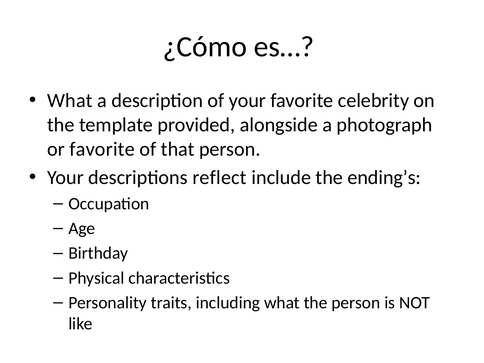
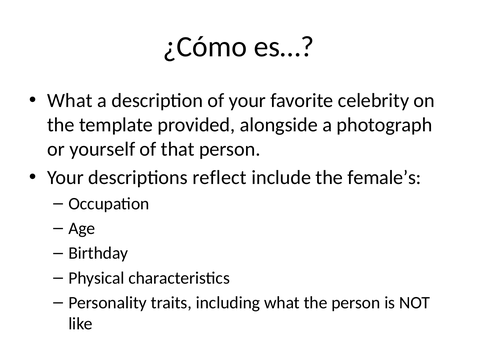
or favorite: favorite -> yourself (102, 149)
ending’s: ending’s -> female’s (384, 178)
